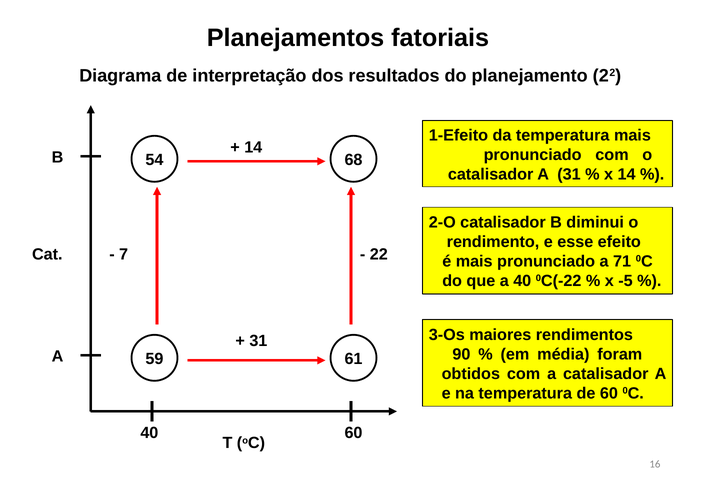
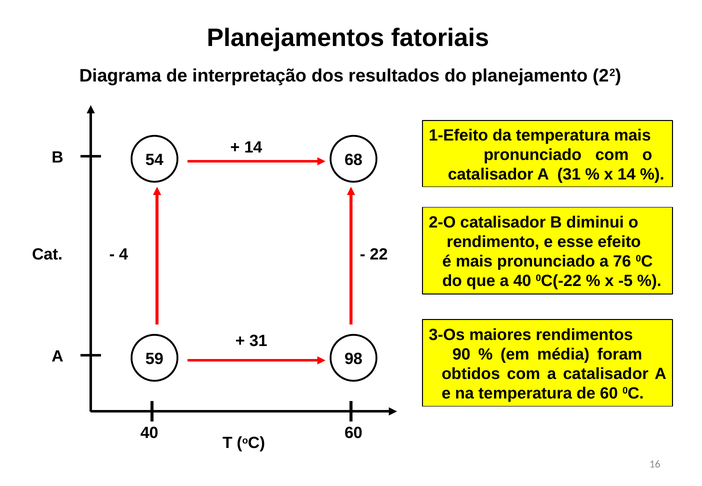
7: 7 -> 4 (124, 254)
71: 71 -> 76 (622, 261)
61: 61 -> 98 (354, 359)
